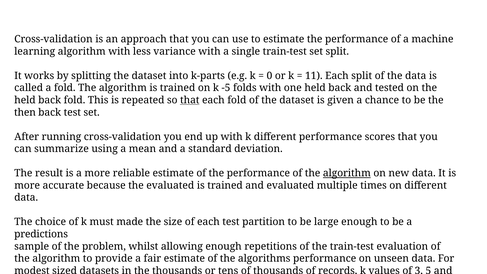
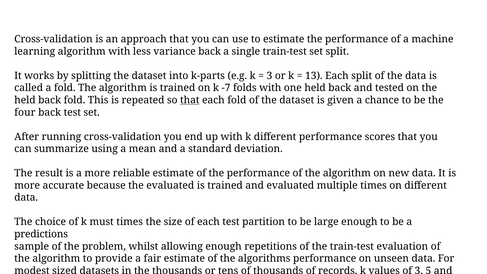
variance with: with -> back (210, 51)
0: 0 -> 3 (269, 76)
11: 11 -> 13 (314, 76)
-5: -5 -> -7 (226, 88)
then: then -> four (25, 112)
algorithm underline: present -> none (347, 173)
must made: made -> times (130, 222)
